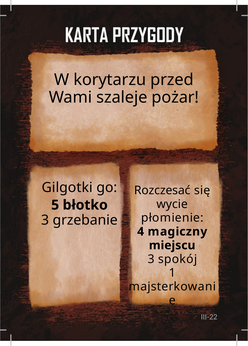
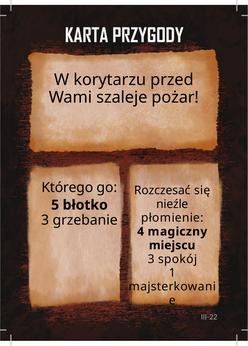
Gilgotki: Gilgotki -> Którego (67, 187)
wycie: wycie -> nieźle (172, 204)
